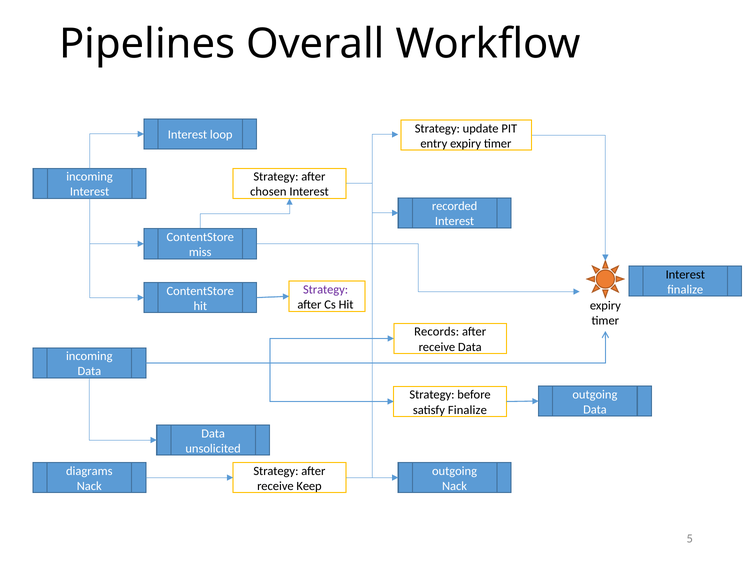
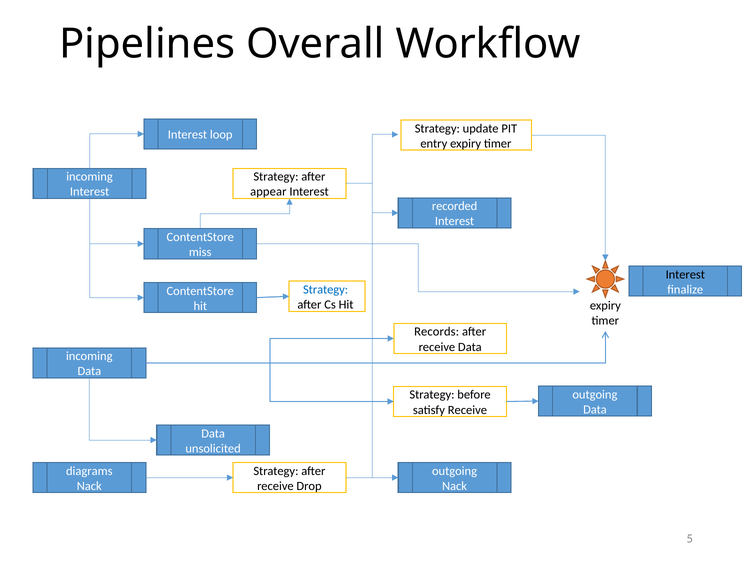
chosen: chosen -> appear (268, 192)
Strategy colour: purple -> blue (326, 290)
satisfy Finalize: Finalize -> Receive (467, 410)
Keep: Keep -> Drop (309, 486)
